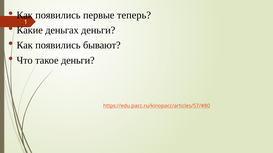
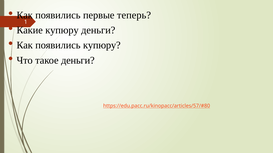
Какие деньгах: деньгах -> купюру (62, 30)
появились бывают: бывают -> купюру (102, 45)
